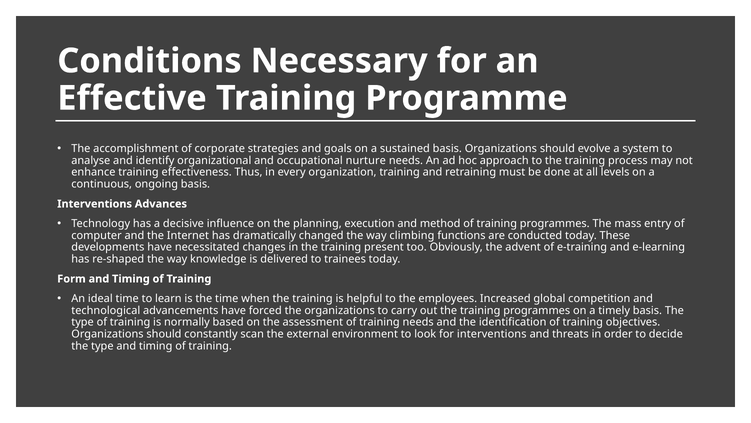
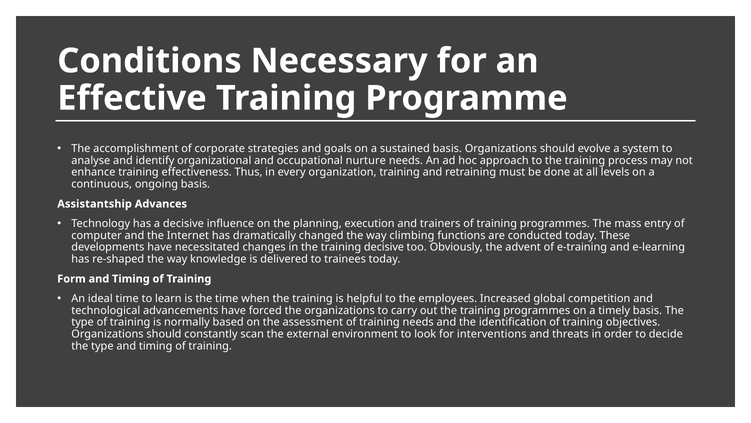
Interventions: Interventions -> Assistantship (95, 204)
method: method -> trainers (440, 223)
training present: present -> decisive (384, 247)
